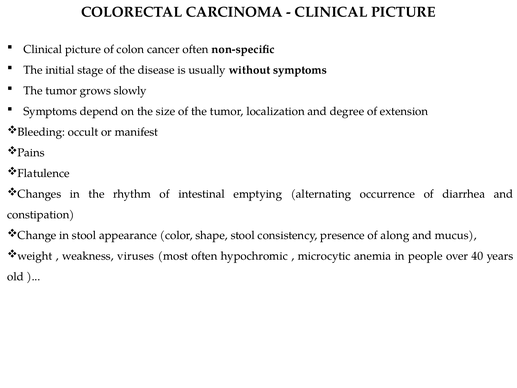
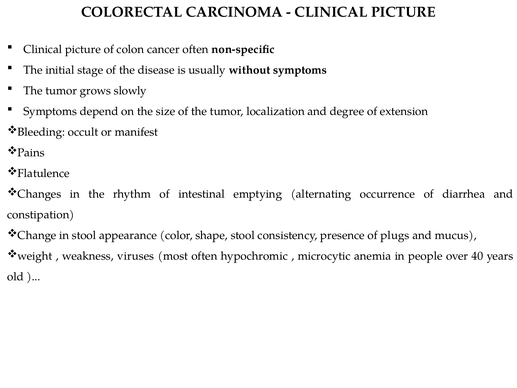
along: along -> plugs (395, 235)
